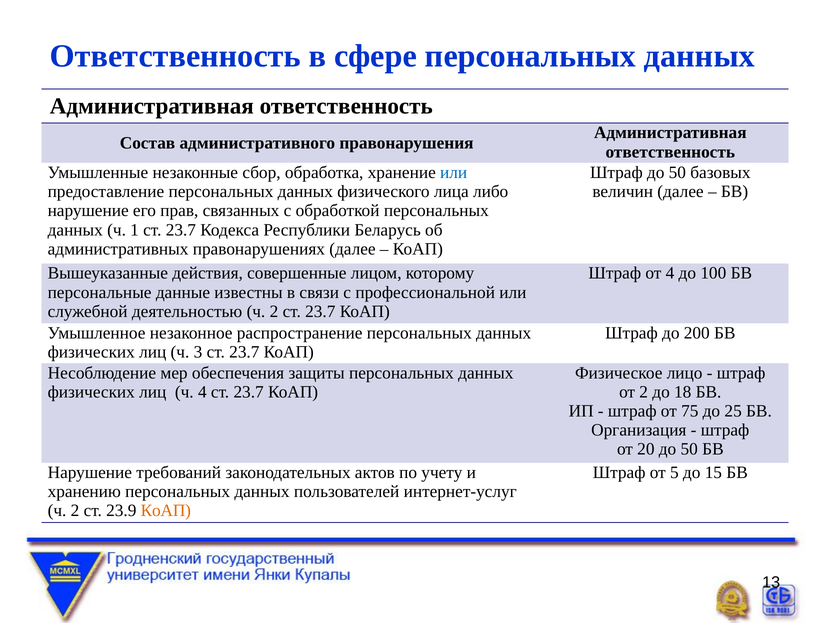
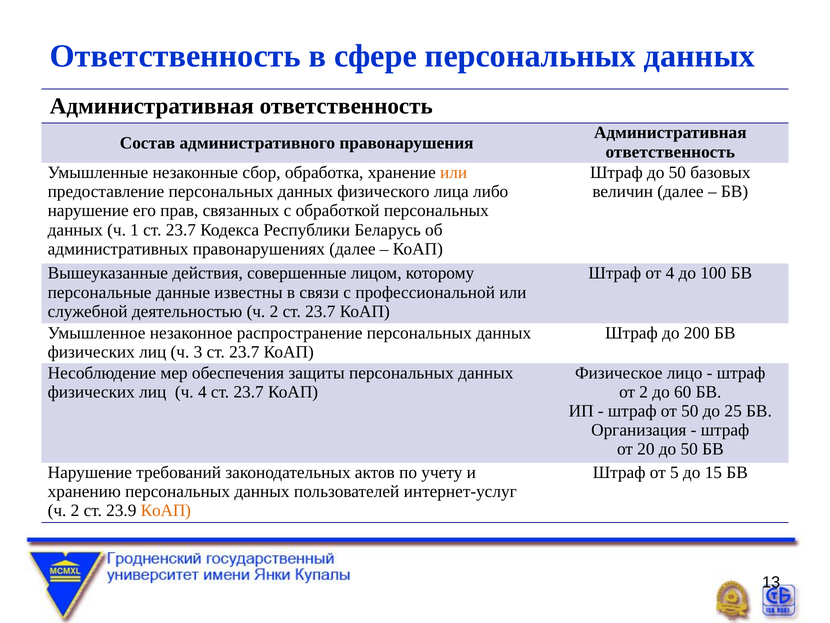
или colour: blue -> orange (454, 172)
18: 18 -> 60 (683, 392)
от 75: 75 -> 50 (690, 411)
